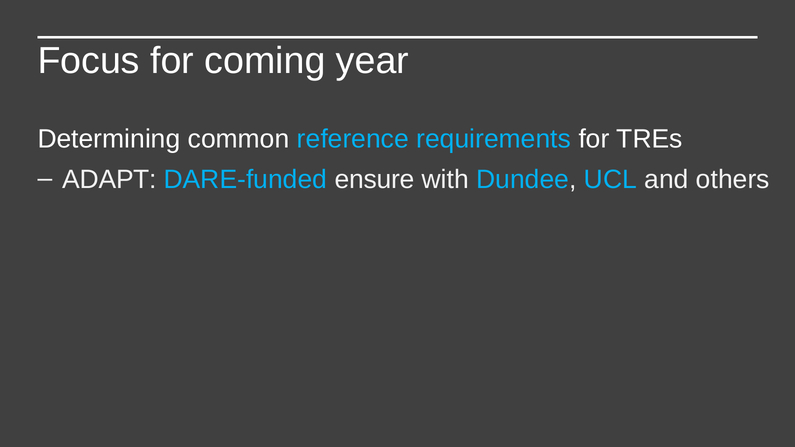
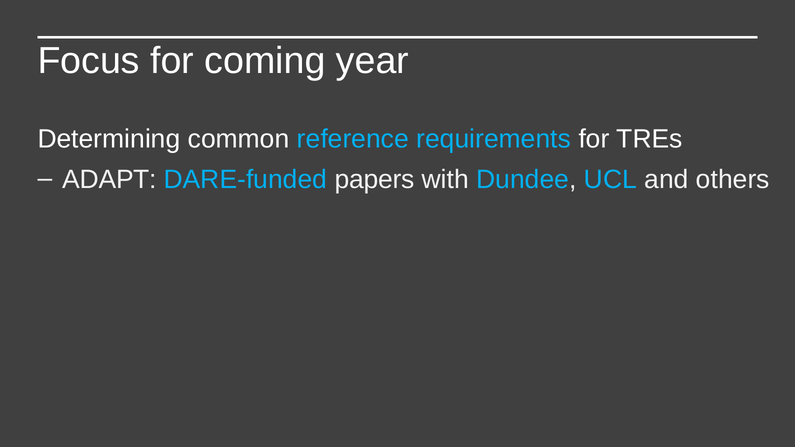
ensure: ensure -> papers (375, 179)
